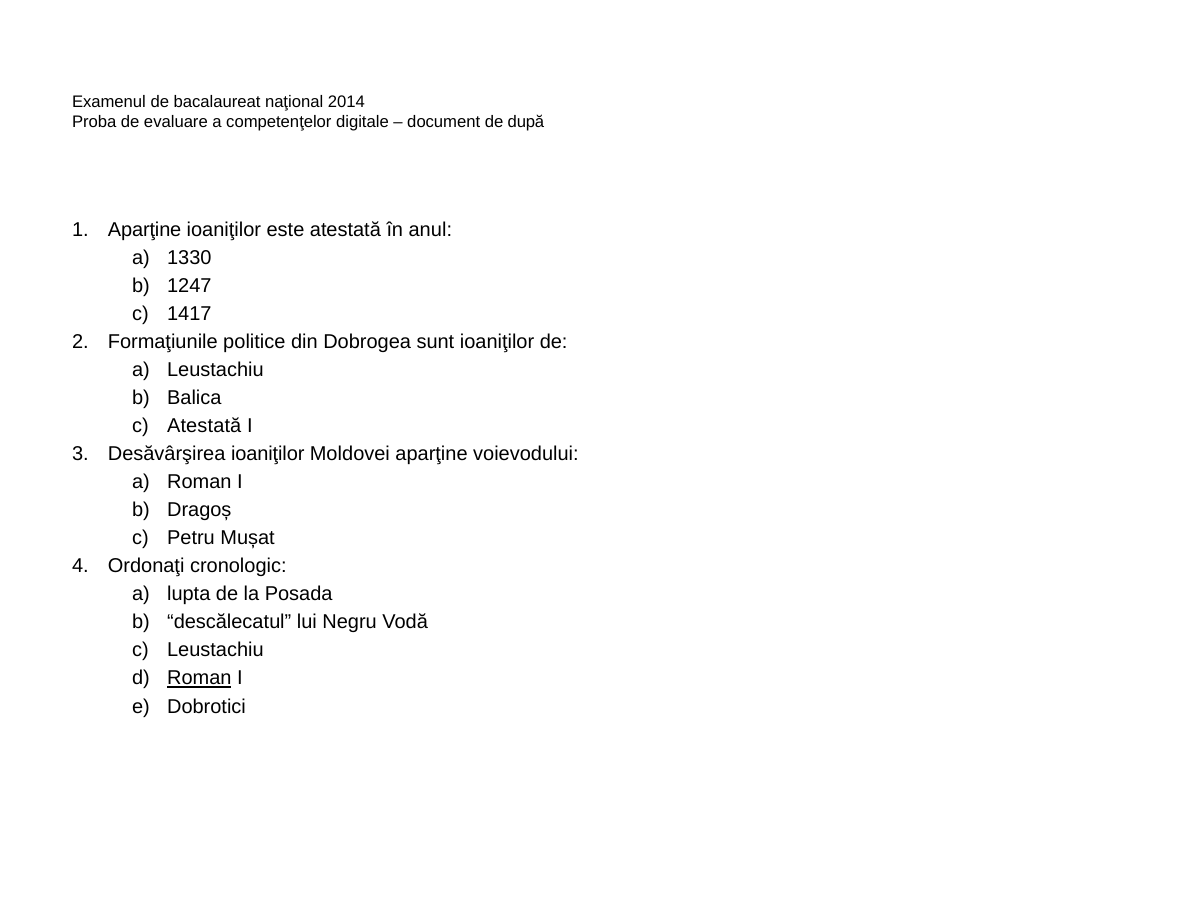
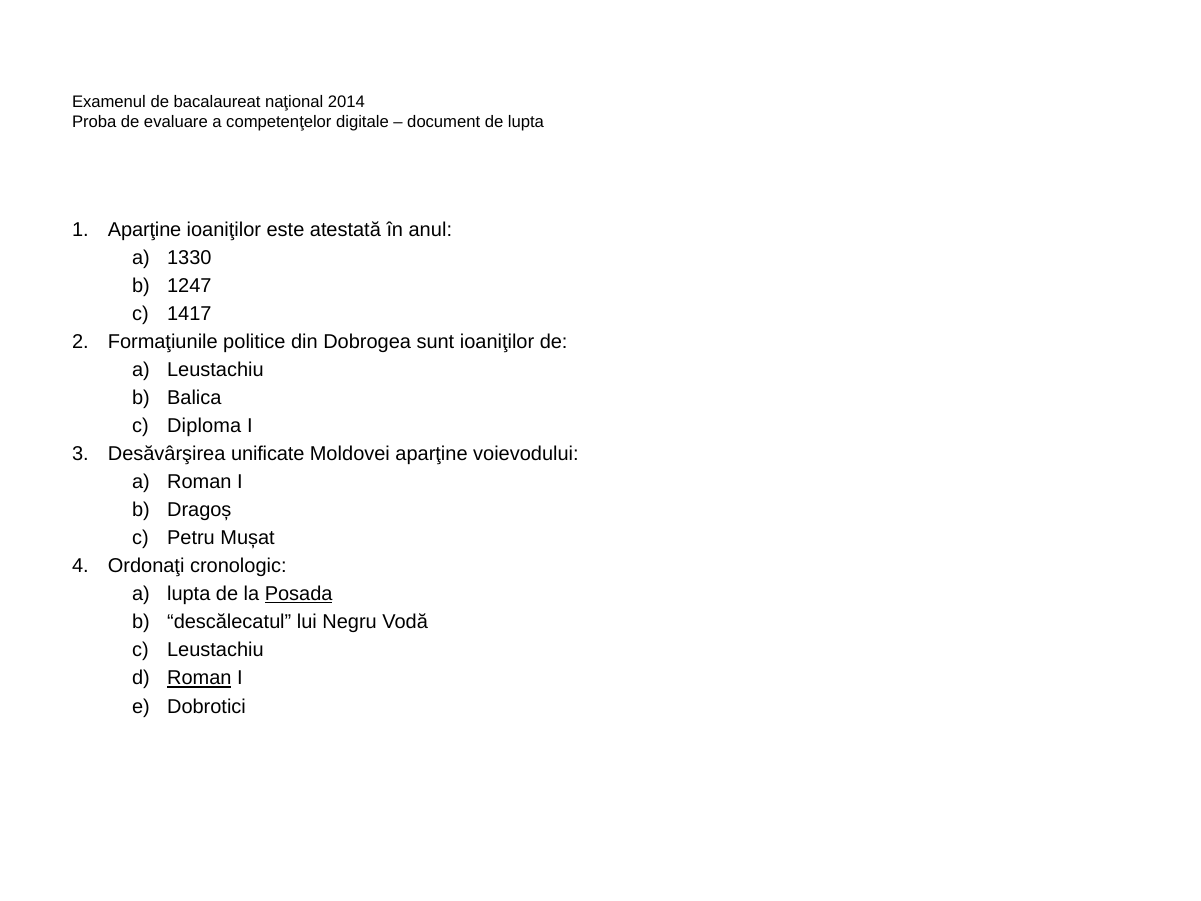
de după: după -> lupta (526, 122)
Atestată: Atestată -> Diploma (204, 426)
Desăvârşirea ioaniţilor: ioaniţilor -> unificate (268, 454)
Posada underline: none -> present (299, 594)
